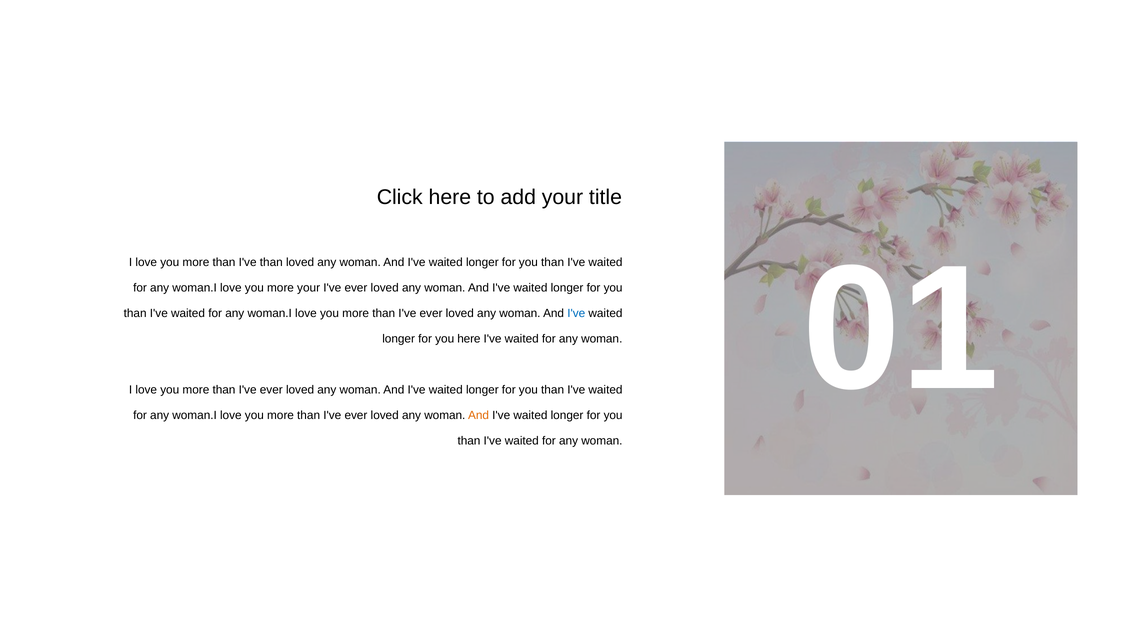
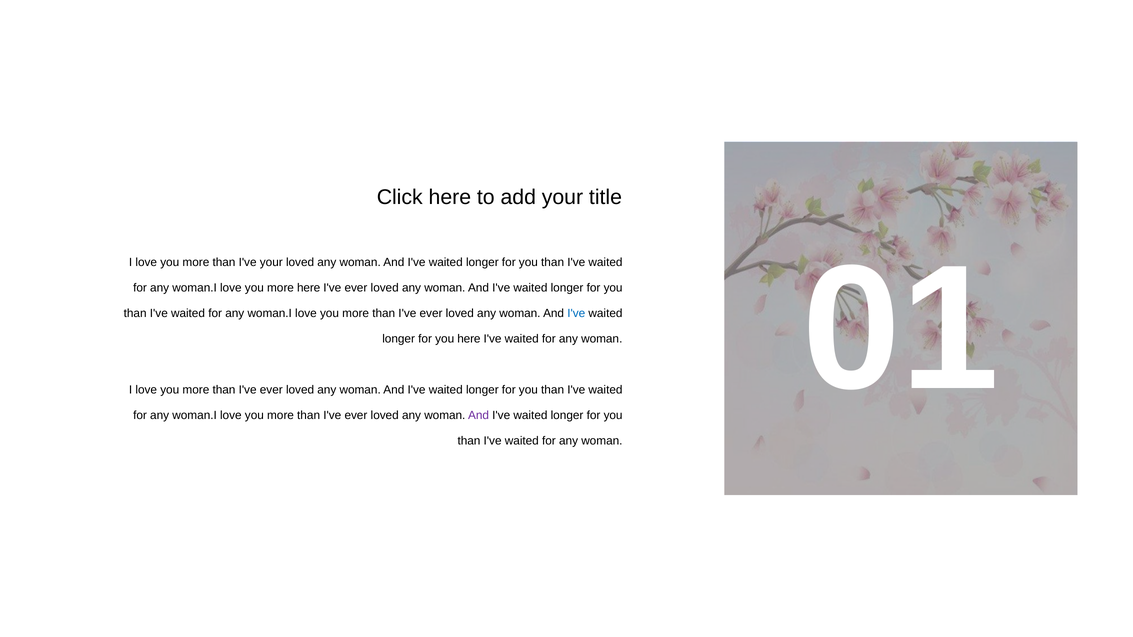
I've than: than -> your (271, 262)
more your: your -> here (309, 288)
And colour: orange -> purple (479, 416)
